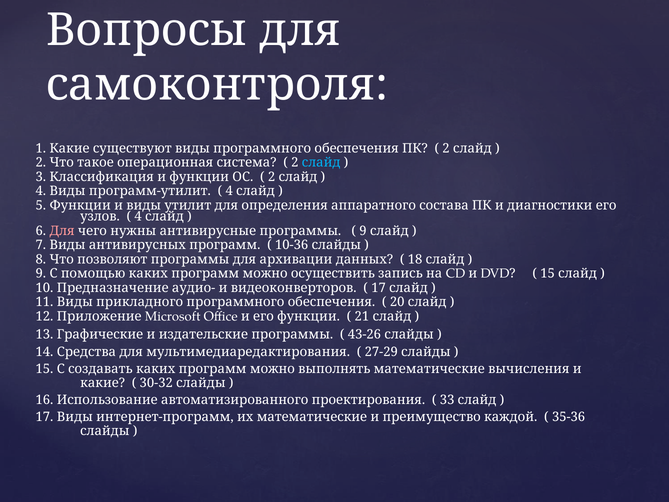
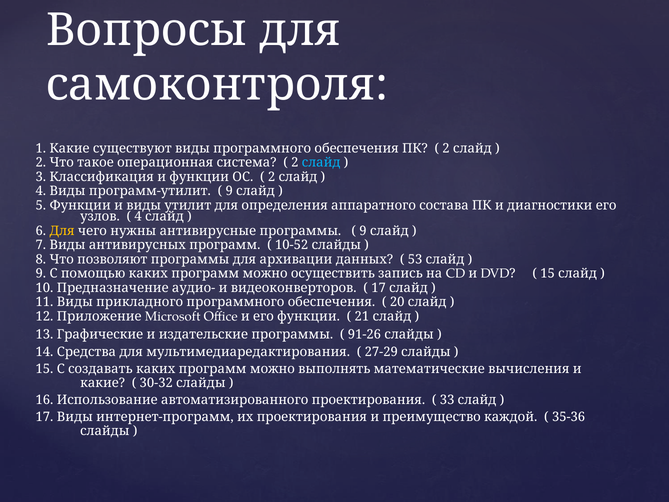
4: 4 -> 9 (229, 191)
Для colour: pink -> yellow (62, 231)
10-36: 10-36 -> 10-52 (292, 245)
18: 18 -> 53 (415, 259)
43-26: 43-26 -> 91-26 (364, 334)
их математические: математические -> проектирования (312, 417)
